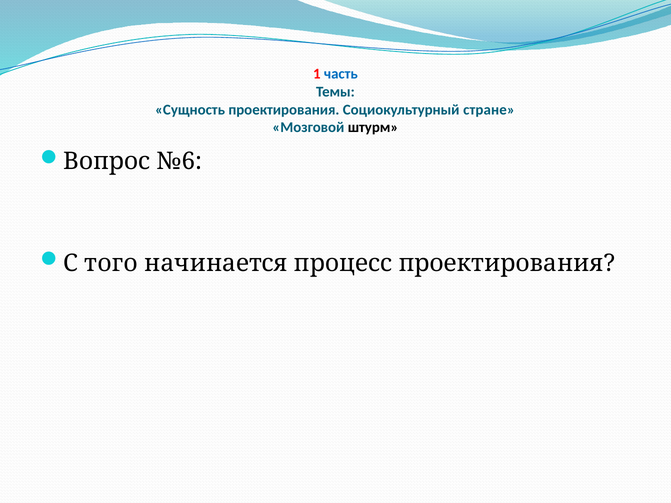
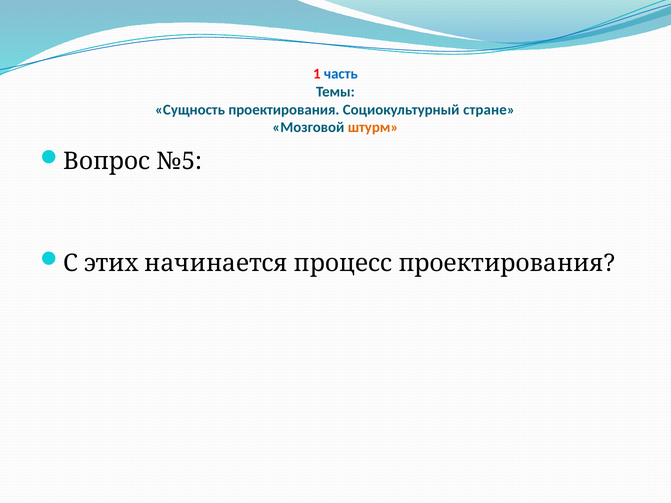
штурм colour: black -> orange (373, 128)
№6: №6 -> №5 (179, 162)
того: того -> этих (111, 263)
